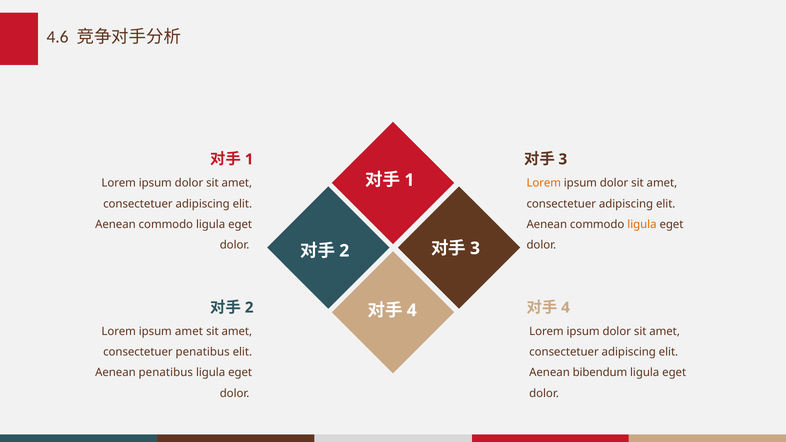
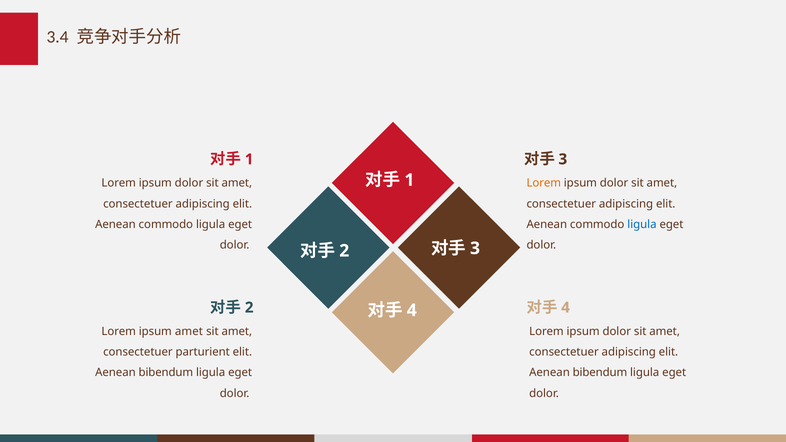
4.6: 4.6 -> 3.4 (57, 37)
ligula colour: orange -> blue (642, 224)
consectetuer penatibus: penatibus -> parturient (203, 352)
penatibus: penatibus -> bibendum (166, 373)
